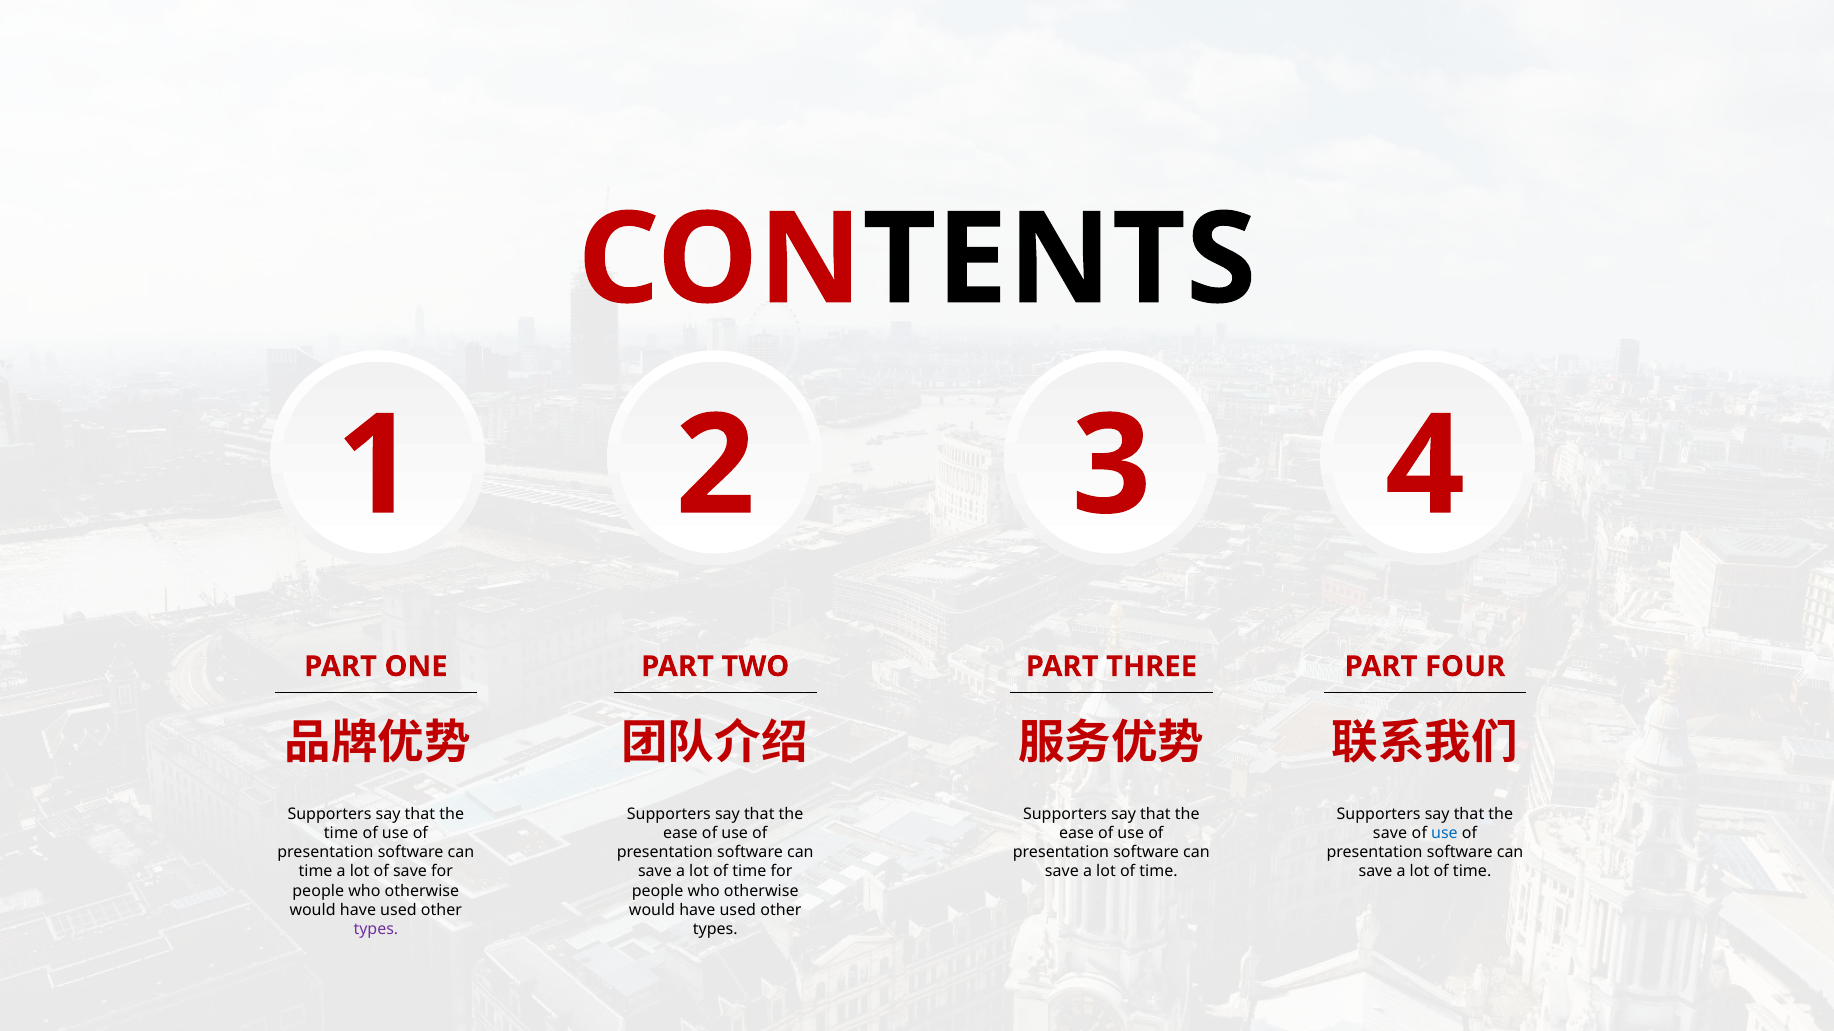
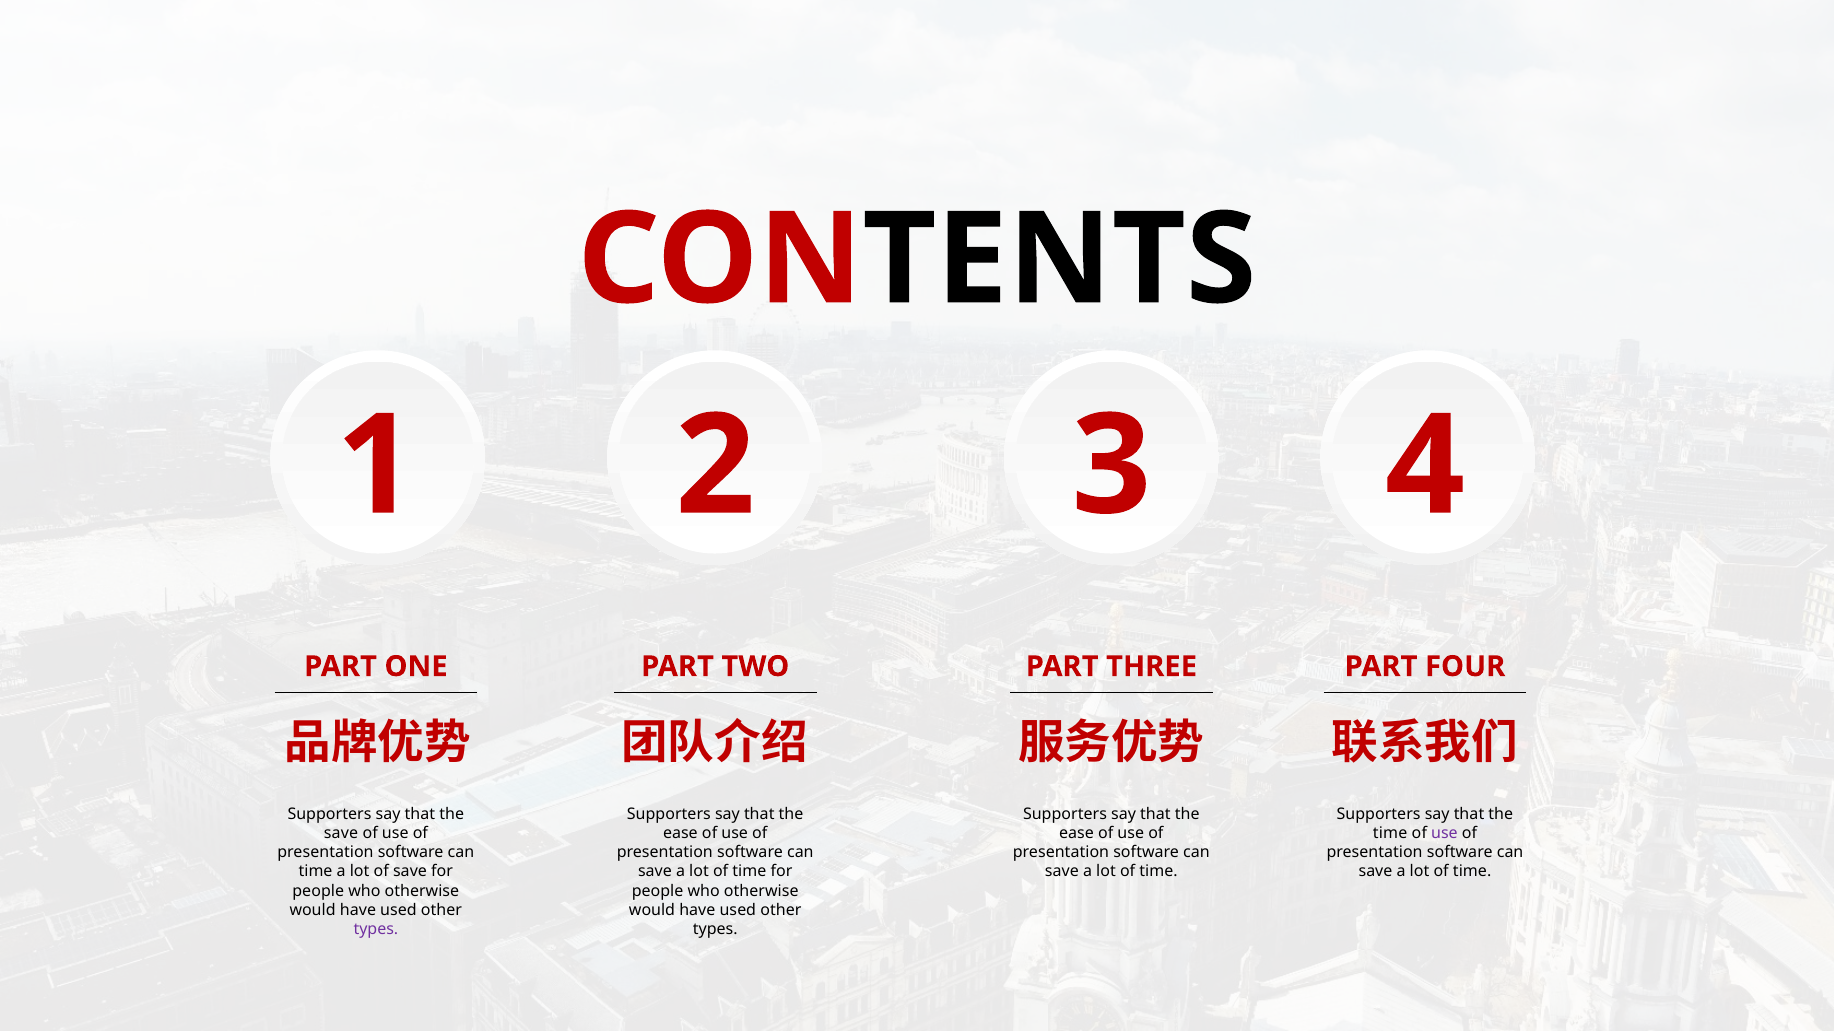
time: time -> save (341, 834)
save: save -> time (1390, 834)
use colour: blue -> purple (1444, 834)
